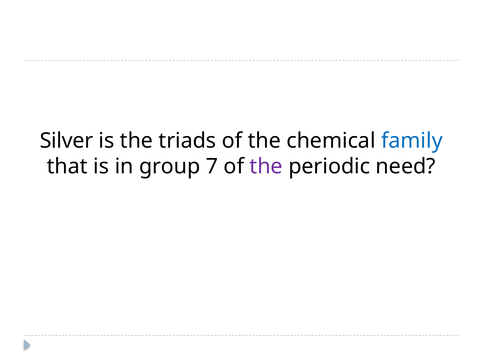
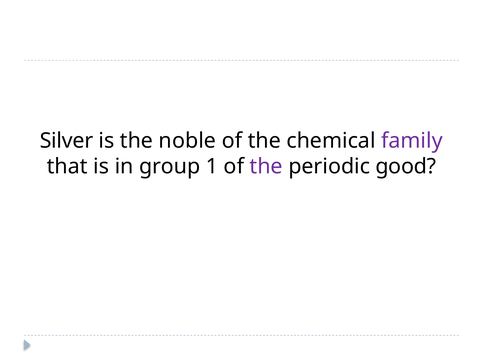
triads: triads -> noble (187, 141)
family colour: blue -> purple (412, 141)
7: 7 -> 1 (212, 167)
need: need -> good (406, 167)
